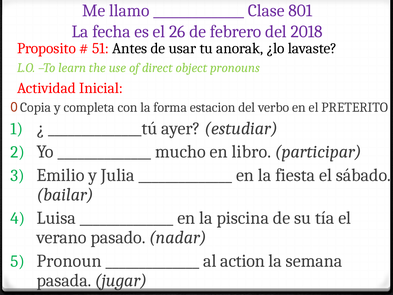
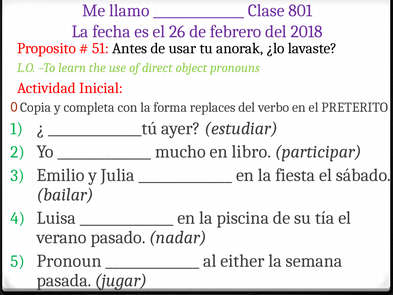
estacion: estacion -> replaces (213, 107)
action: action -> either (242, 261)
